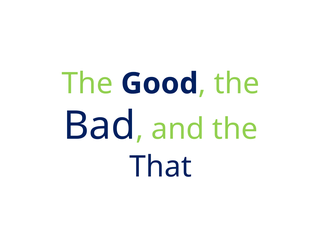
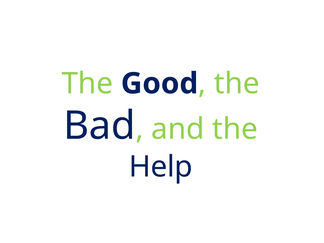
That: That -> Help (161, 167)
